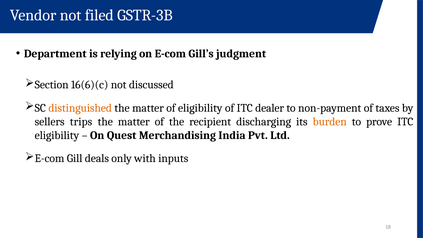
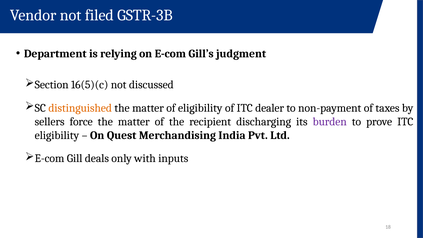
16(6)(c: 16(6)(c -> 16(5)(c (90, 85)
trips: trips -> force (81, 122)
burden colour: orange -> purple (330, 122)
